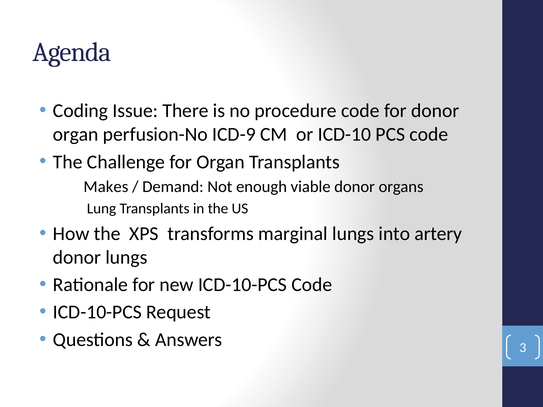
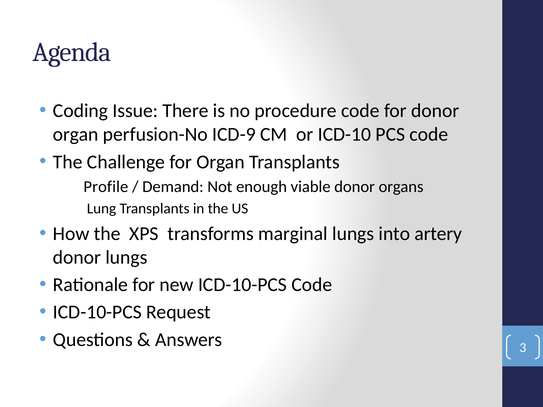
Makes: Makes -> Profile (106, 187)
